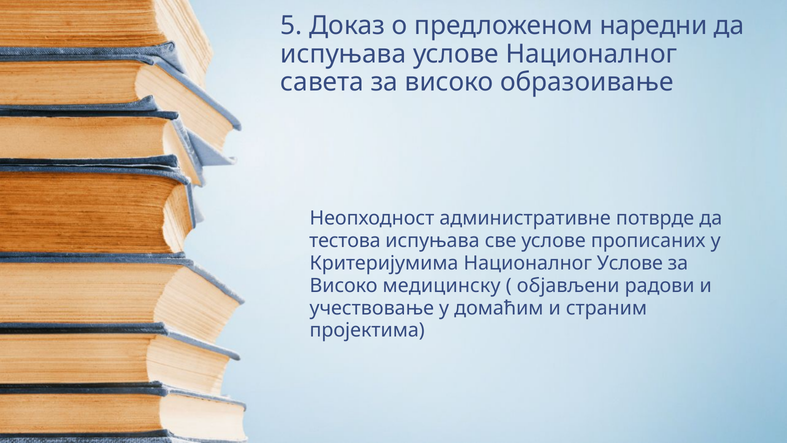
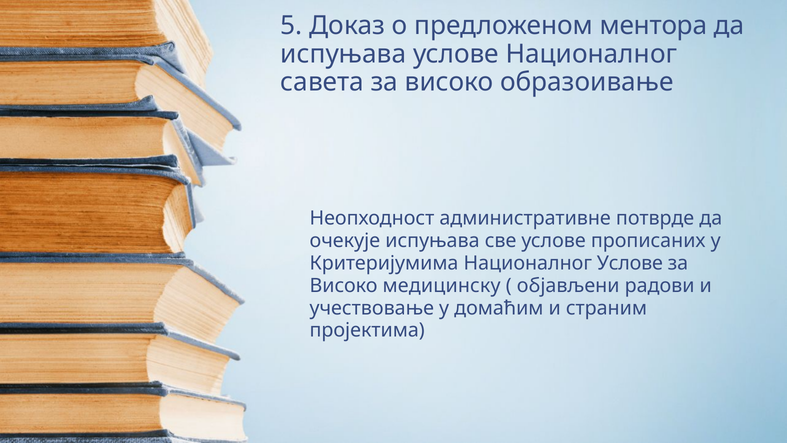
наредни: наредни -> ментора (653, 25)
тестова: тестова -> очекује (345, 241)
